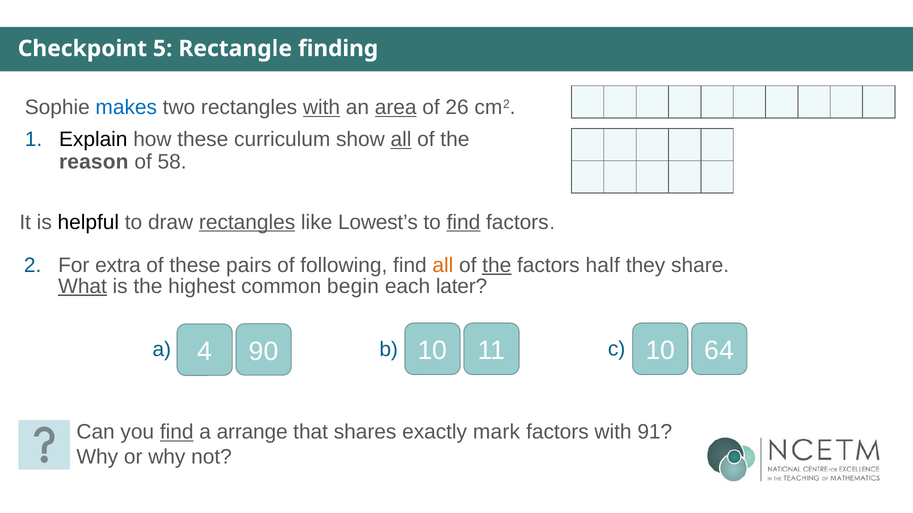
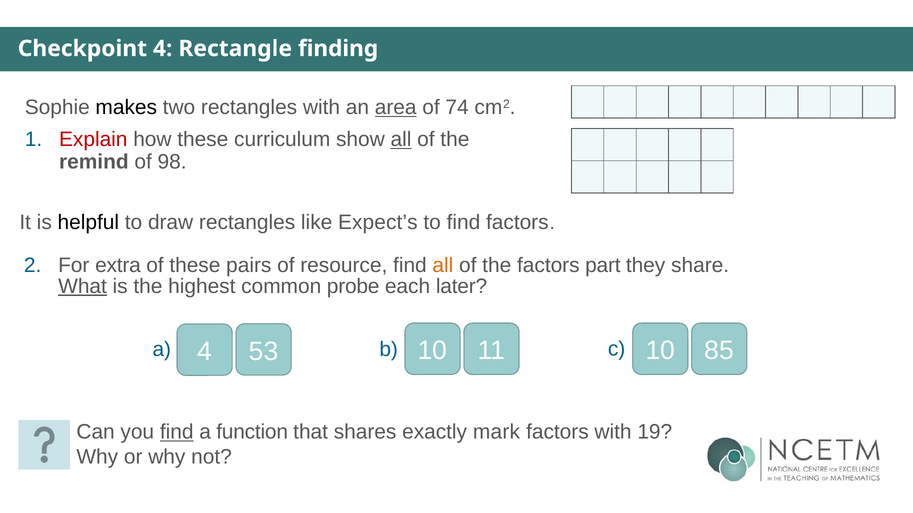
Checkpoint 5: 5 -> 4 (163, 49)
makes colour: blue -> black (126, 108)
with underline: present -> none (321, 108)
26: 26 -> 74 (457, 108)
Explain colour: black -> red (93, 140)
reason: reason -> remind (94, 162)
58: 58 -> 98 (172, 162)
rectangles underline: present -> none (247, 222)
Lowest’s: Lowest’s -> Expect’s (378, 222)
find underline: present -> none (463, 222)
following: following -> resource (344, 266)
the underline: present -> none (497, 266)
half: half -> part (603, 266)
begin: begin -> probe (353, 287)
64: 64 -> 85 (719, 351)
90: 90 -> 53 (264, 352)
arrange: arrange -> function (252, 432)
91: 91 -> 19 (655, 432)
